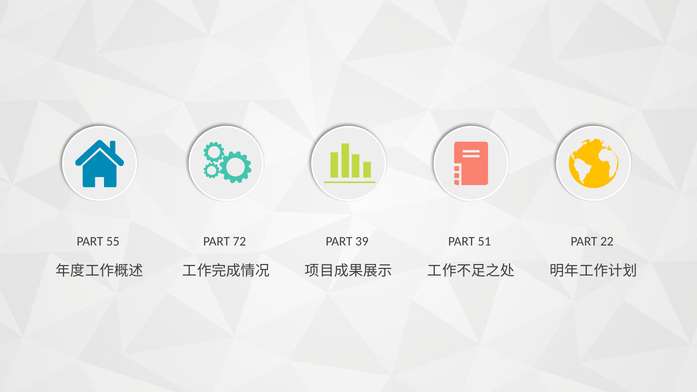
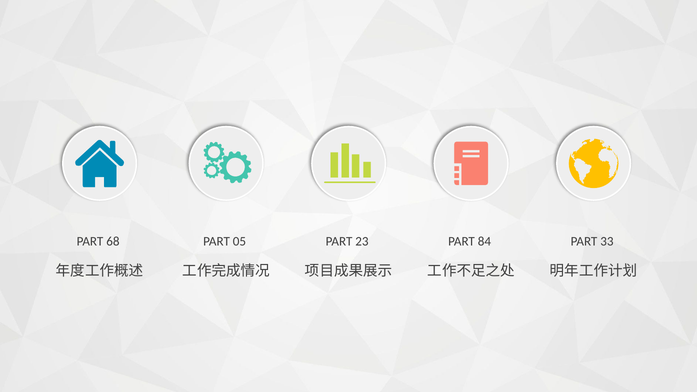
55: 55 -> 68 (113, 242)
72: 72 -> 05 (239, 242)
39: 39 -> 23 (362, 242)
51: 51 -> 84 (484, 242)
22: 22 -> 33 (607, 242)
